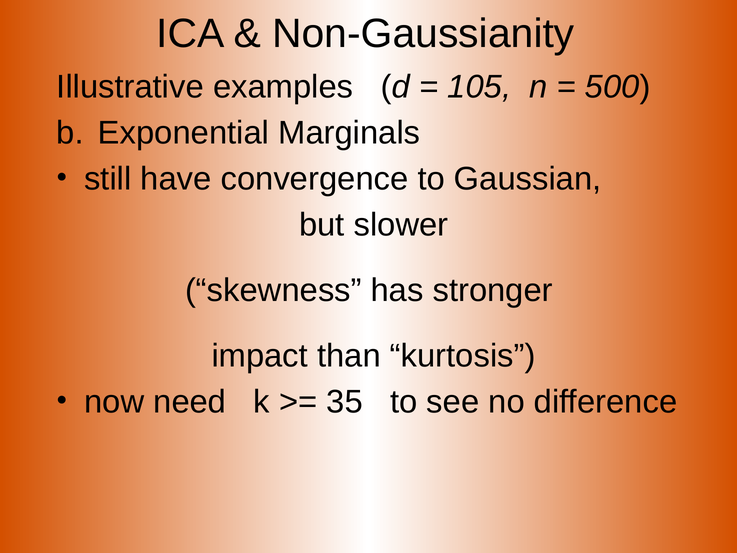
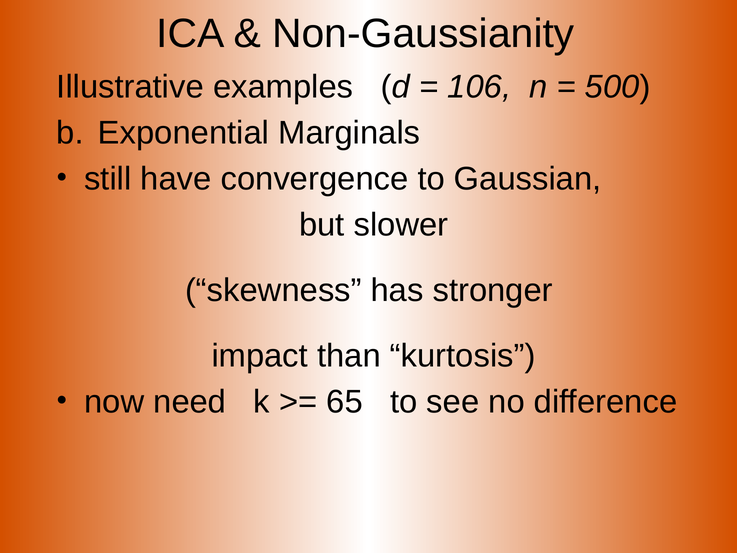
105: 105 -> 106 (479, 87)
35: 35 -> 65 (345, 402)
